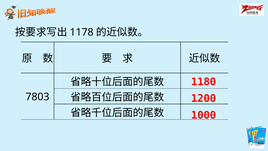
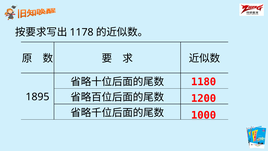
7803: 7803 -> 1895 (37, 97)
